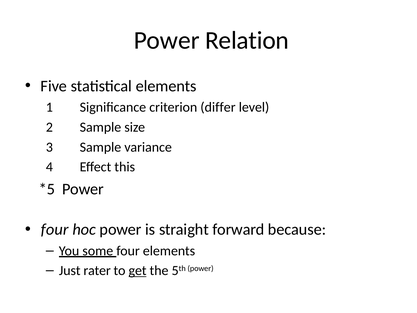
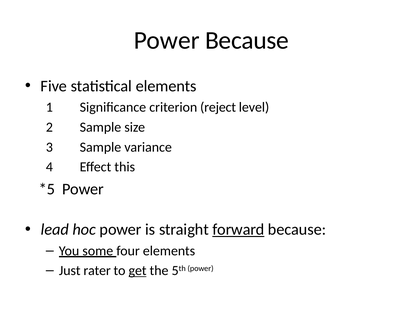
Power Relation: Relation -> Because (247, 40)
differ: differ -> reject (218, 107)
four: four -> lead (55, 229)
forward underline: none -> present (238, 229)
